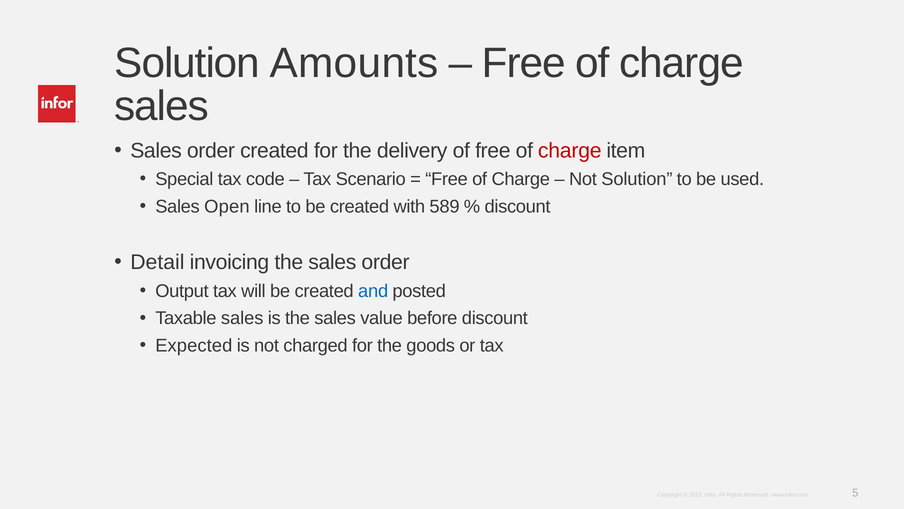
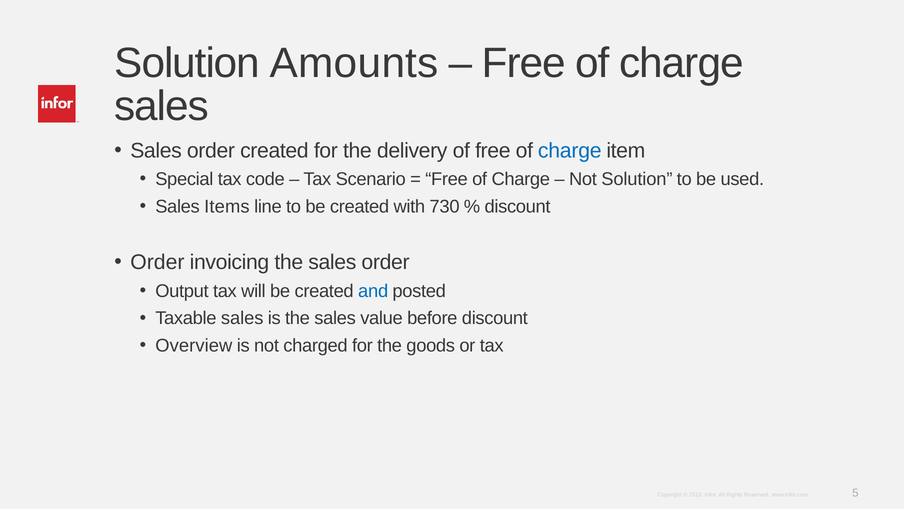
charge colour: red -> blue (570, 150)
Open: Open -> Items (227, 206)
589: 589 -> 730 (445, 206)
Detail: Detail -> Order (157, 262)
Expected: Expected -> Overview (194, 345)
